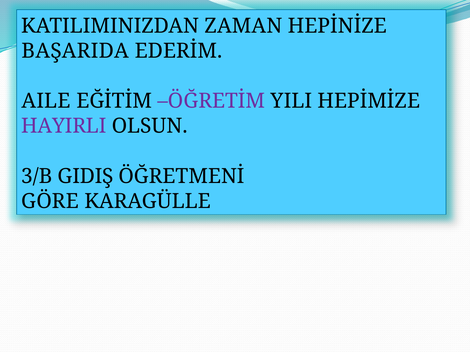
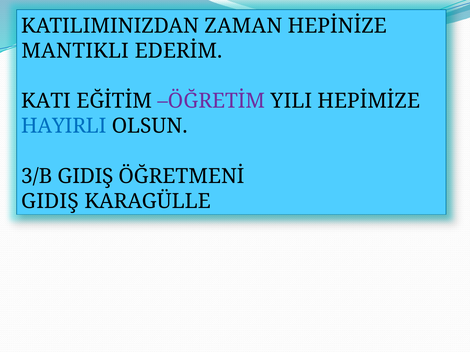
BAŞARIDA: BAŞARIDA -> MANTIKLI (75, 51)
AILE: AILE -> KATI (46, 101)
HAYIRLI colour: purple -> blue (64, 126)
GÖRE: GÖRE -> GIDIŞ (50, 201)
